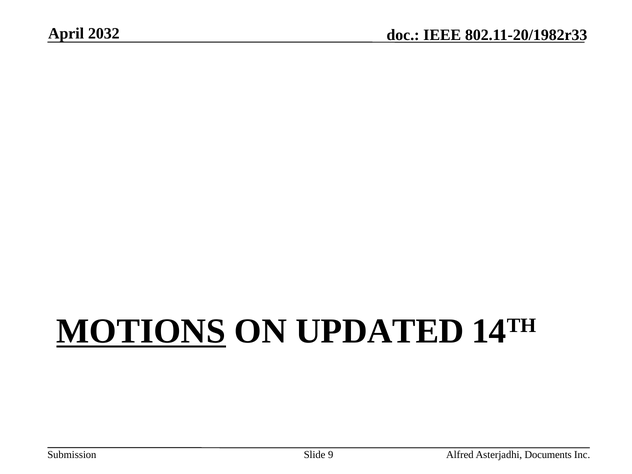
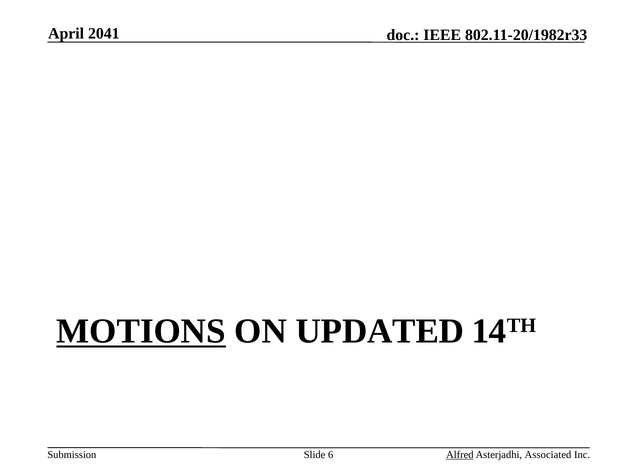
2032: 2032 -> 2041 (104, 34)
9: 9 -> 6 (331, 455)
Alfred underline: none -> present (460, 455)
Documents: Documents -> Associated (548, 455)
